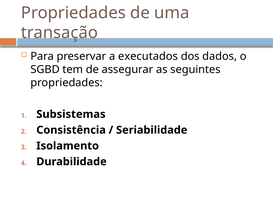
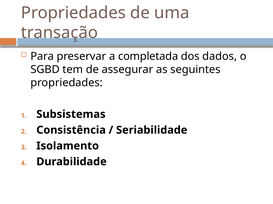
executados: executados -> completada (148, 56)
